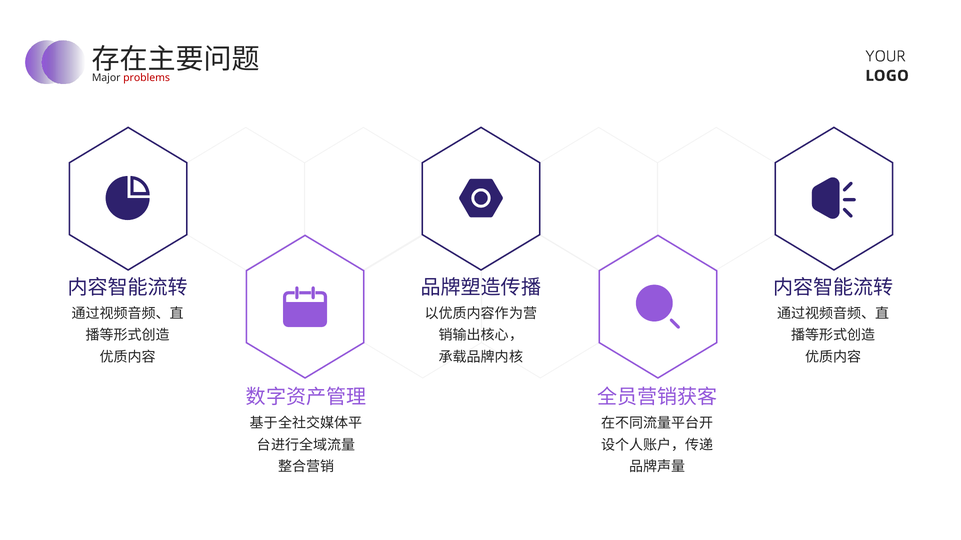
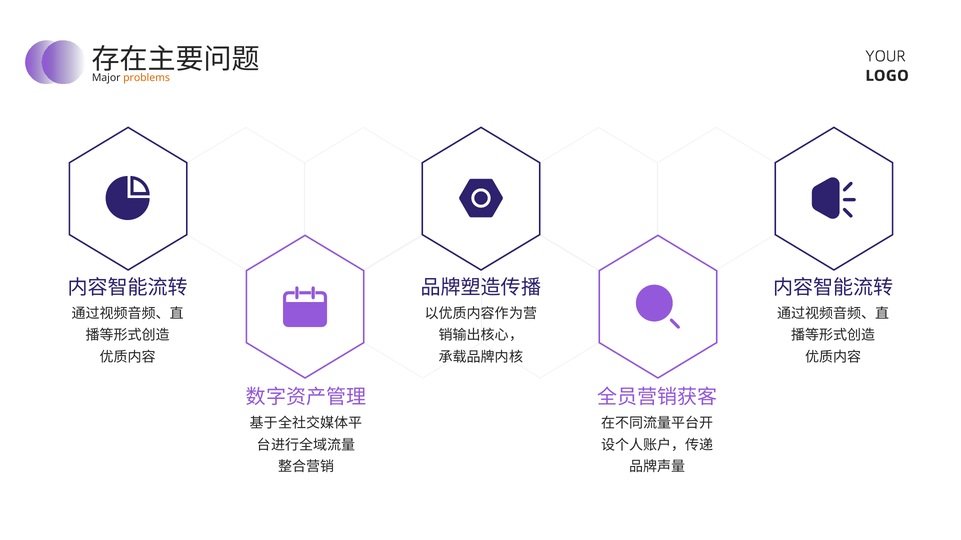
problems colour: red -> orange (147, 78)
